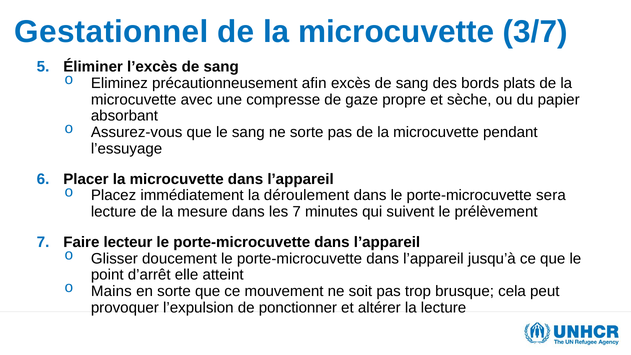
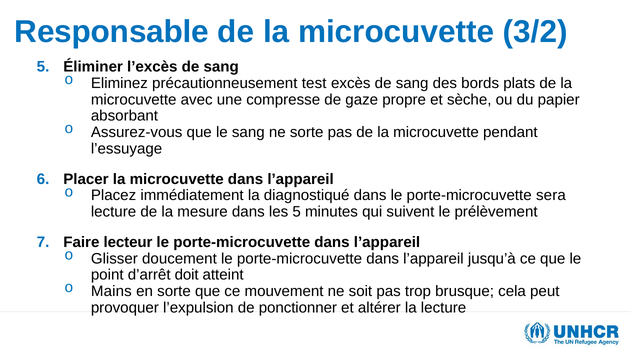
Gestationnel: Gestationnel -> Responsable (112, 32)
3/7: 3/7 -> 3/2 (535, 32)
afin: afin -> test (314, 83)
déroulement: déroulement -> diagnostiqué (307, 195)
les 7: 7 -> 5 (297, 212)
elle: elle -> doit (187, 275)
